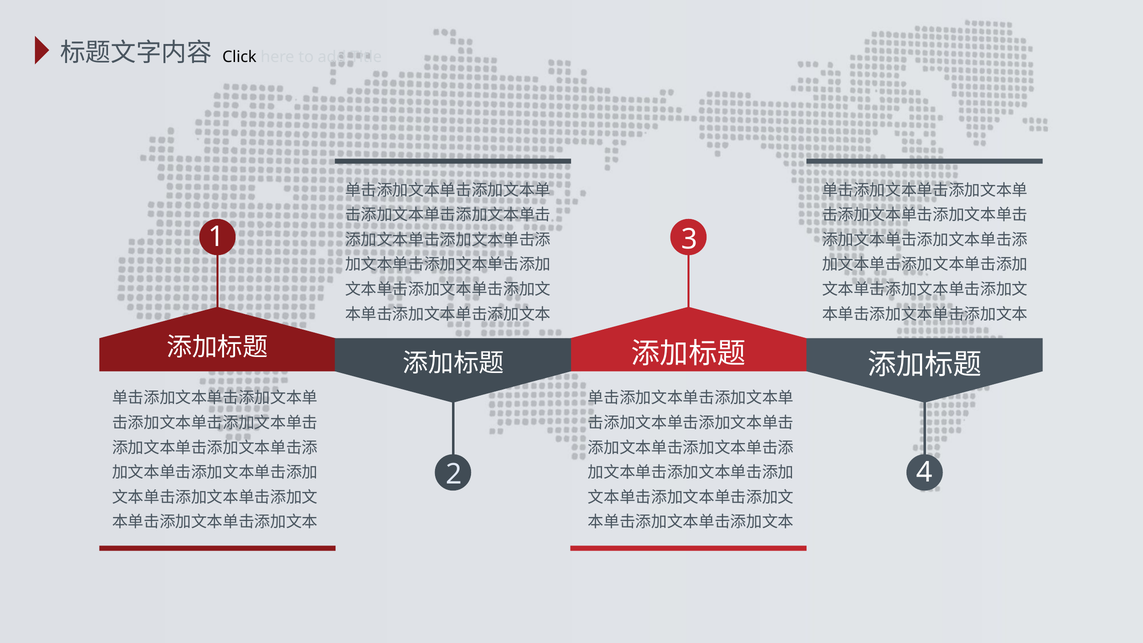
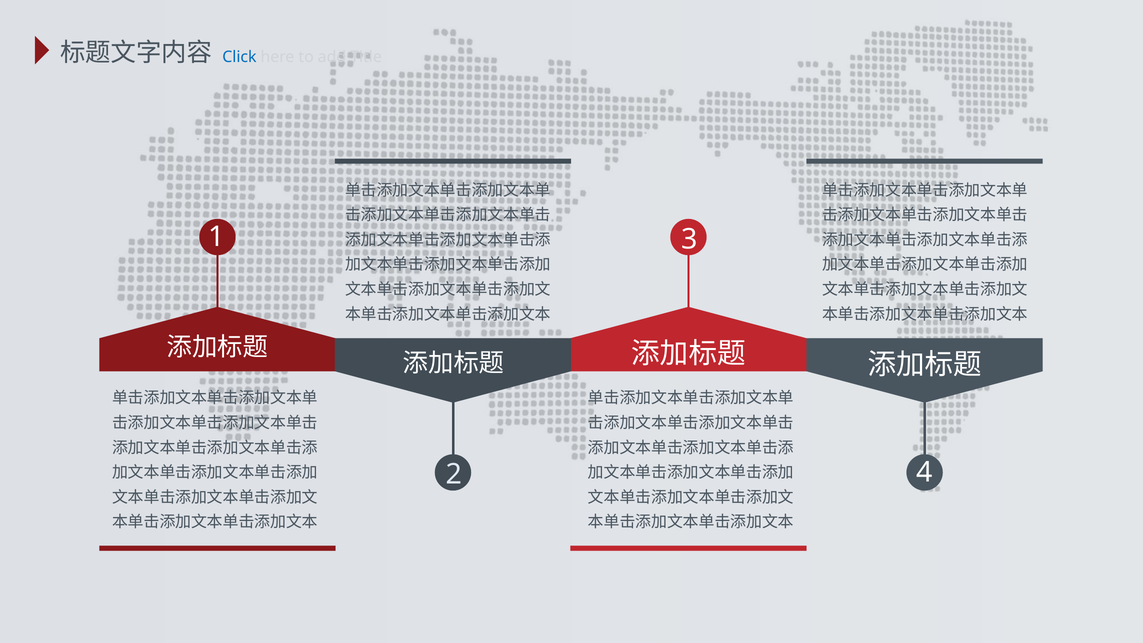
Click colour: black -> blue (239, 57)
